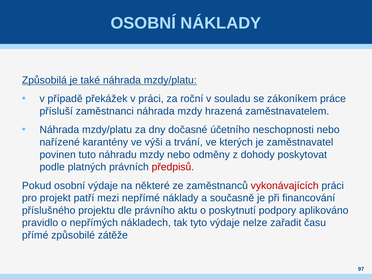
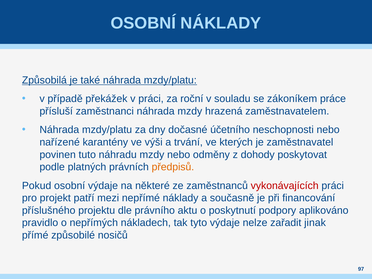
předpisů colour: red -> orange (173, 167)
času: času -> jinak (315, 223)
zátěže: zátěže -> nosičů (113, 235)
